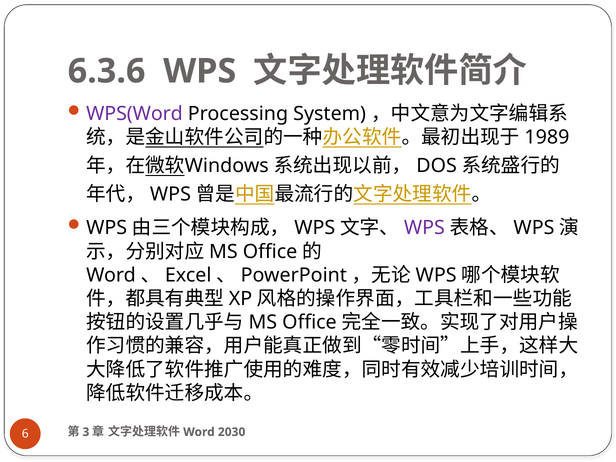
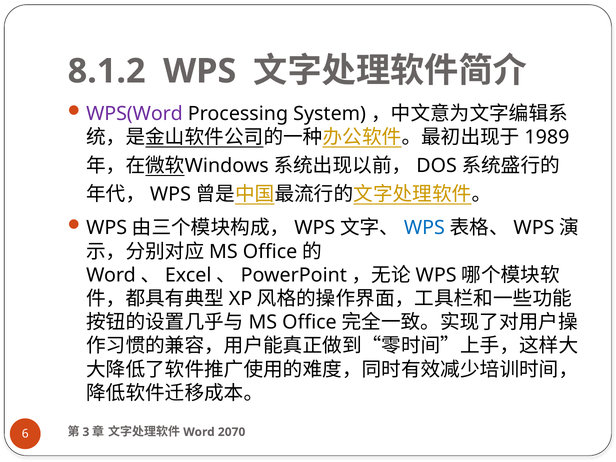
6.3.6: 6.3.6 -> 8.1.2 (107, 71)
WPS colour: purple -> blue (424, 228)
2030: 2030 -> 2070 (232, 432)
